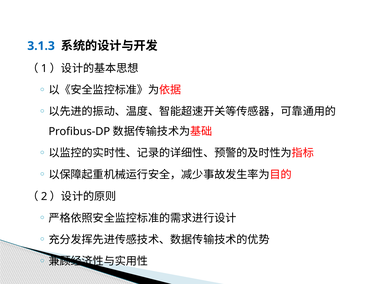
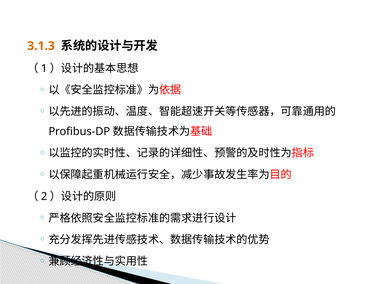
3.1.3 colour: blue -> orange (41, 46)
